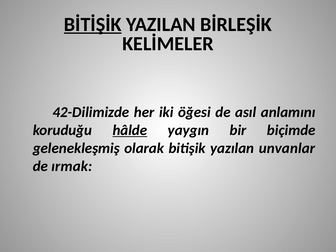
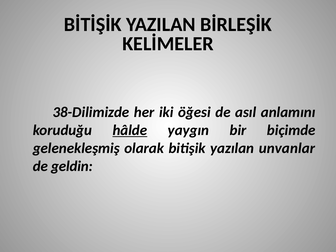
BİTİŞİK underline: present -> none (93, 24)
42-Dilimizde: 42-Dilimizde -> 38-Dilimizde (91, 112)
ırmak: ırmak -> geldin (72, 166)
